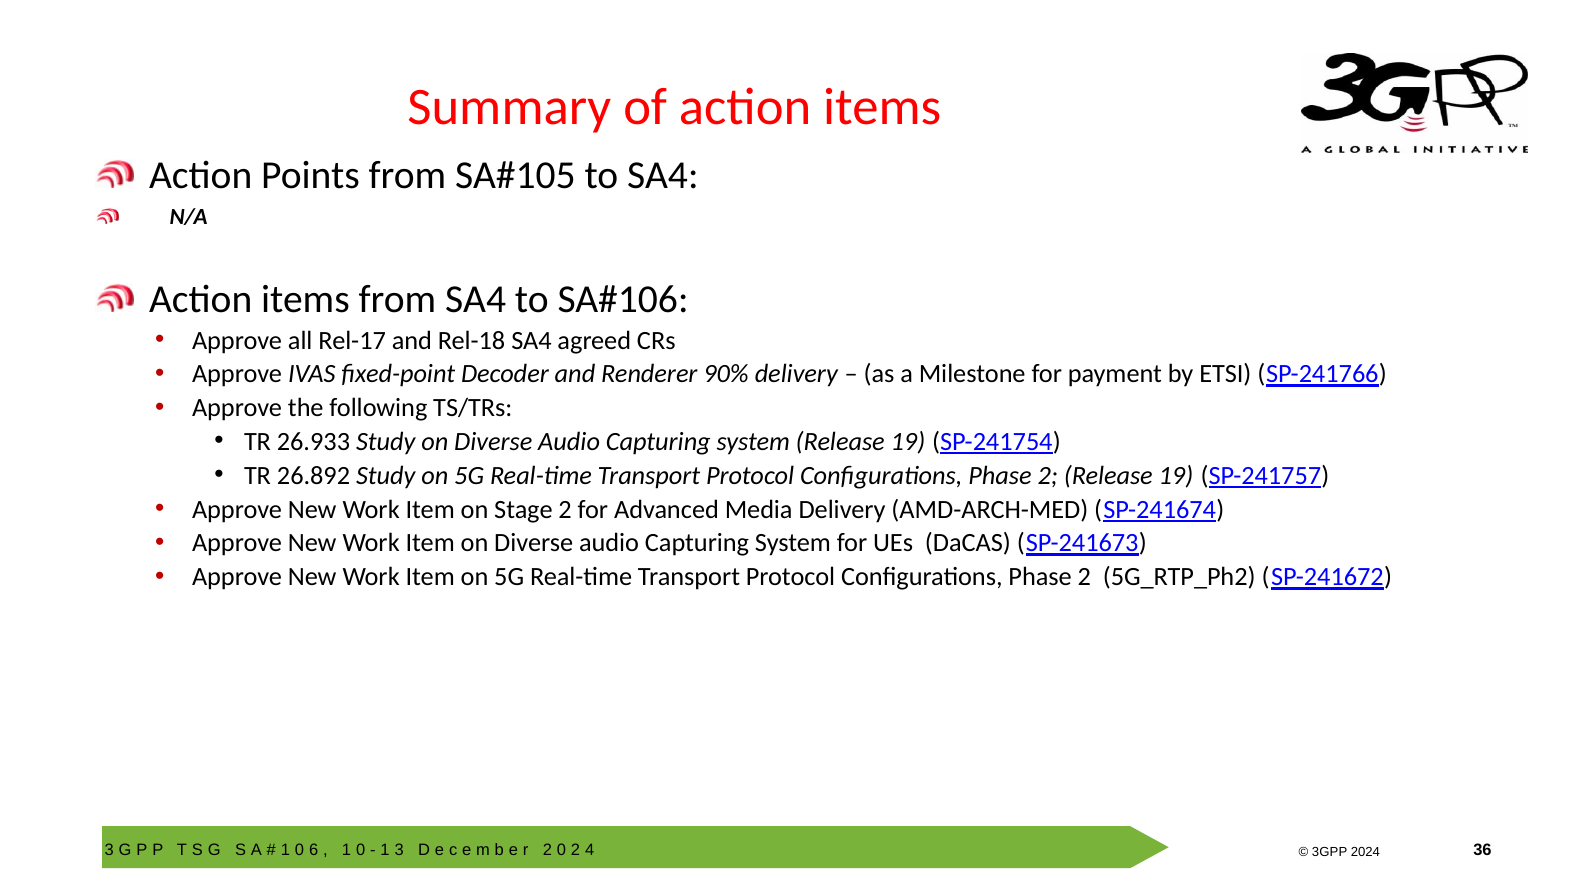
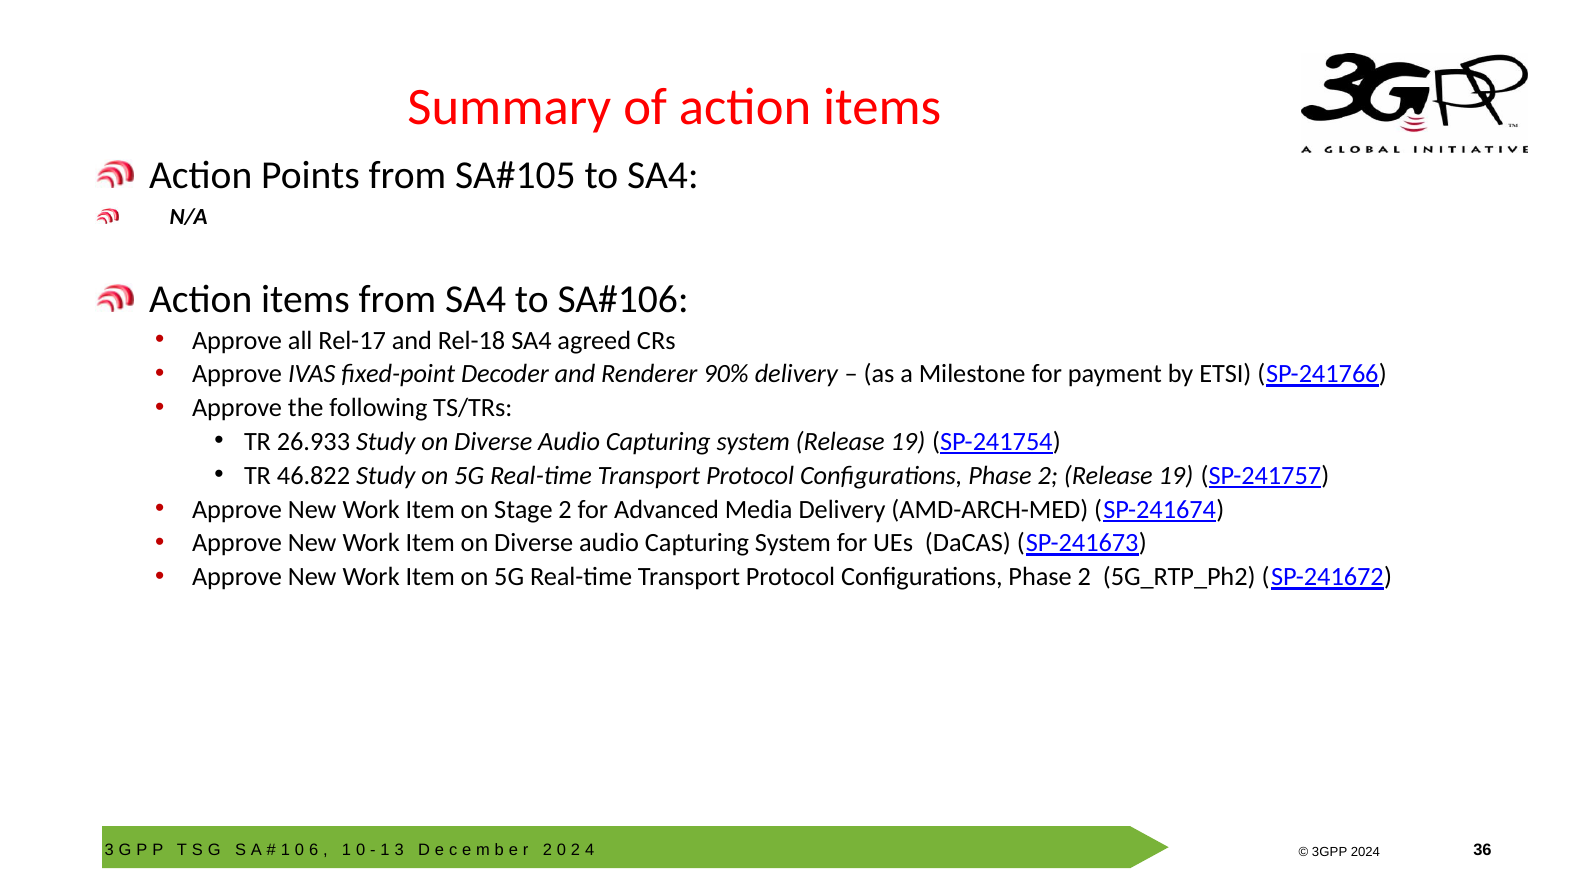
26.892: 26.892 -> 46.822 (314, 476)
